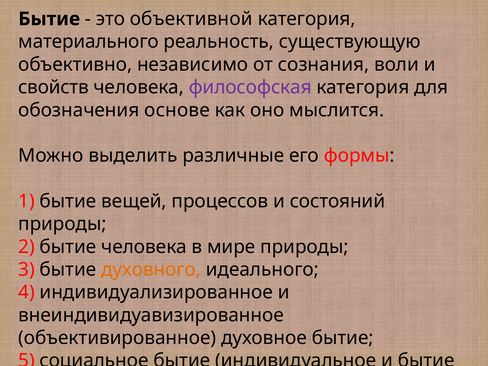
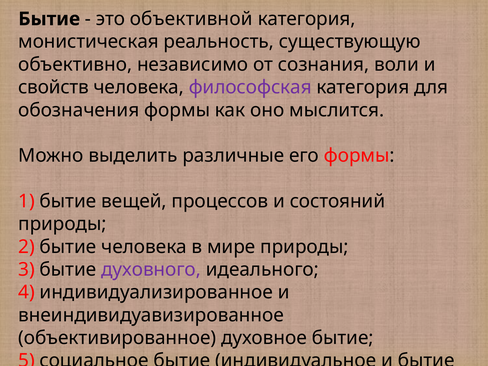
материального: материального -> монистическая (89, 42)
обозначения основе: основе -> формы (177, 110)
духовного colour: orange -> purple (151, 270)
